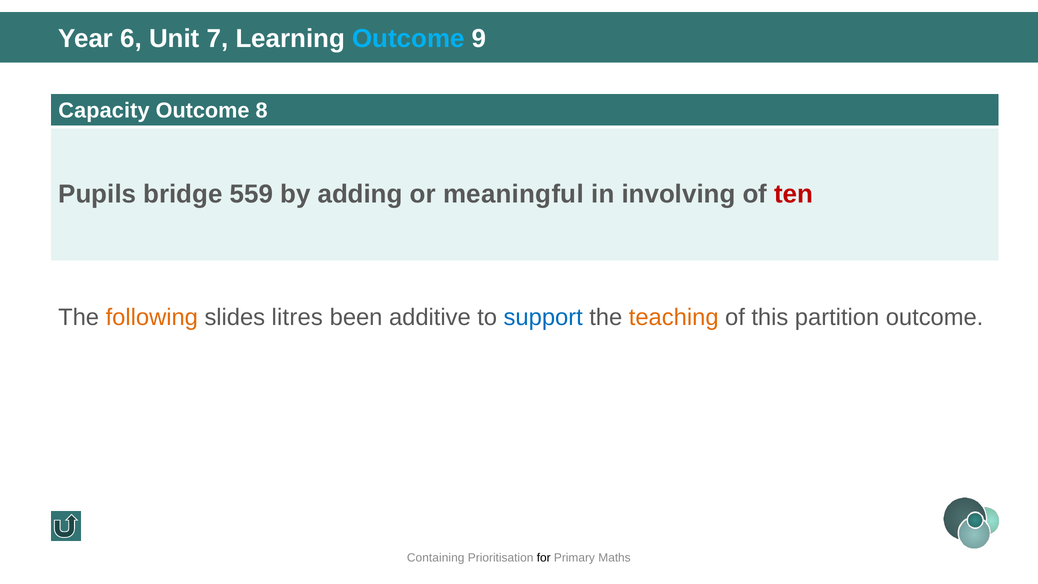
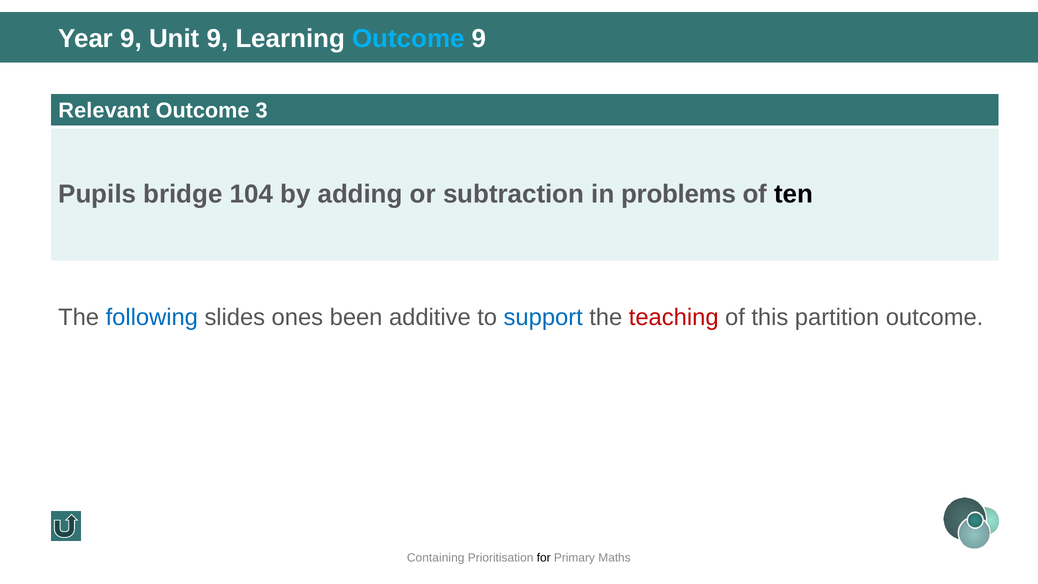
Year 6: 6 -> 9 (131, 39)
Unit 7: 7 -> 9 (217, 39)
Capacity: Capacity -> Relevant (104, 111)
8: 8 -> 3 (262, 111)
559: 559 -> 104 (251, 194)
meaningful: meaningful -> subtraction (514, 194)
involving: involving -> problems (679, 194)
ten colour: red -> black (794, 194)
following colour: orange -> blue (152, 317)
litres: litres -> ones (297, 317)
teaching colour: orange -> red (674, 317)
